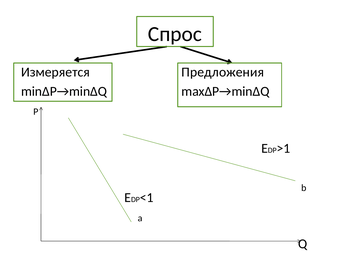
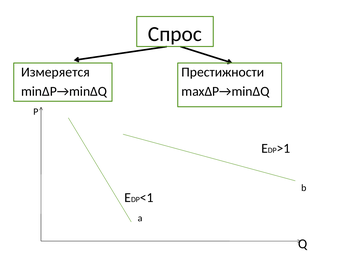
Предложения: Предложения -> Престижности (223, 72)
